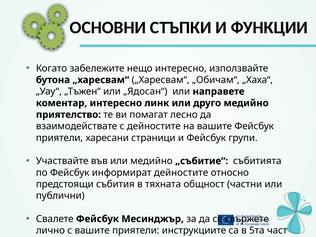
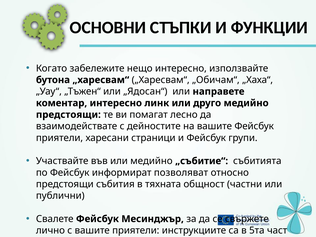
приятелство: приятелство -> предстоящи (68, 115)
информират дейностите: дейностите -> позволяват (181, 173)
